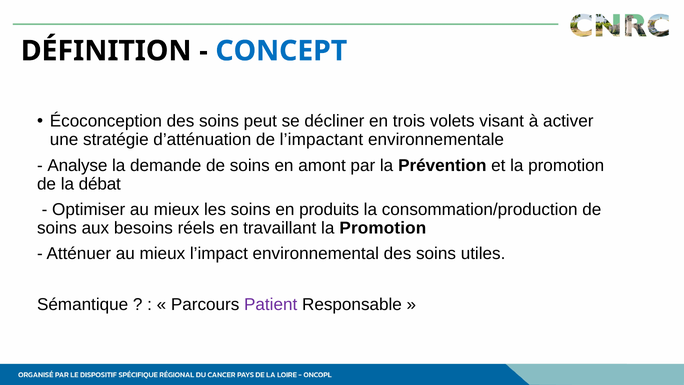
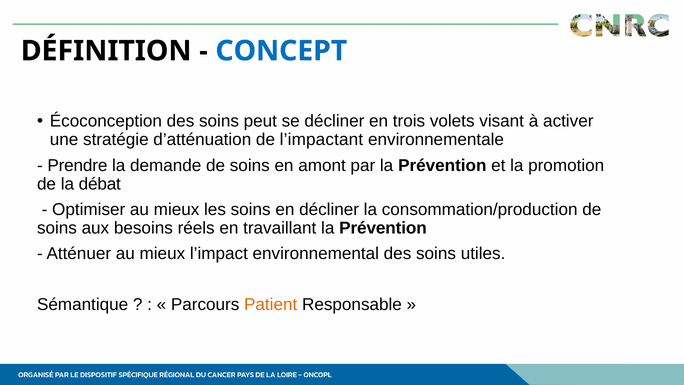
Analyse: Analyse -> Prendre (77, 165)
en produits: produits -> décliner (329, 209)
travaillant la Promotion: Promotion -> Prévention (383, 228)
Patient colour: purple -> orange (271, 305)
